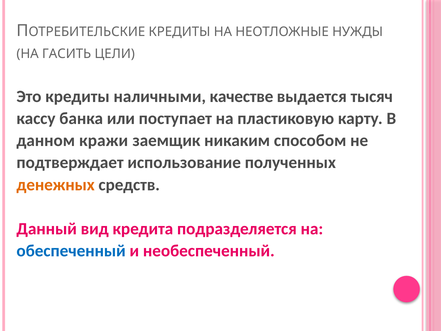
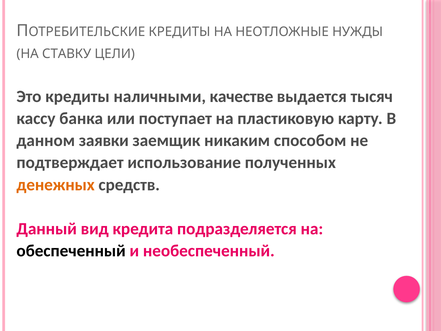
ГАСИТЬ: ГАСИТЬ -> СТАВКУ (67, 54)
кражи: кражи -> заявки (104, 141)
обеспеченный colour: blue -> black (71, 251)
